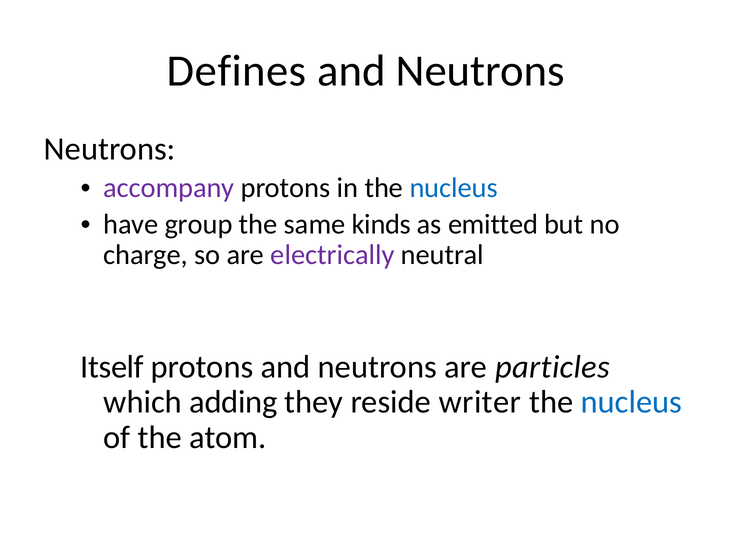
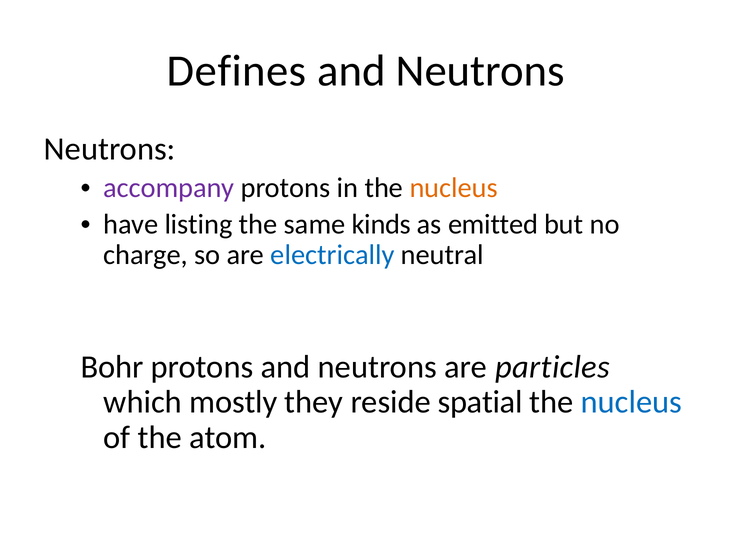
nucleus colour: blue -> orange (454, 188)
group: group -> listing (199, 224)
electrically colour: purple -> blue (332, 255)
Itself: Itself -> Bohr (112, 367)
adding: adding -> mostly (233, 402)
writer: writer -> spatial (480, 402)
